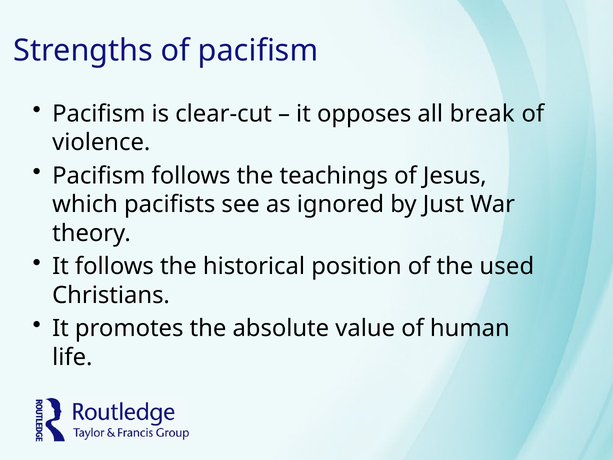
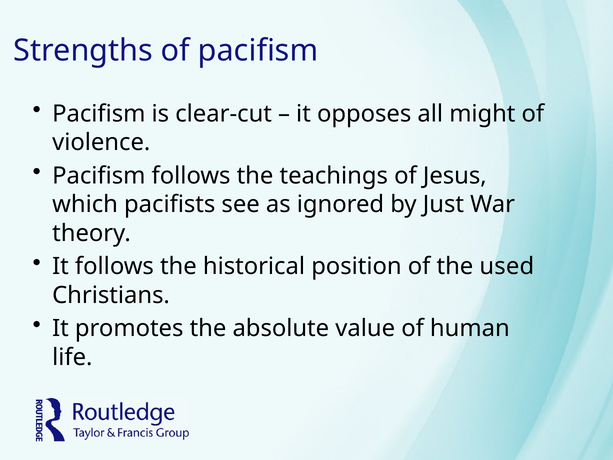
break: break -> might (482, 114)
